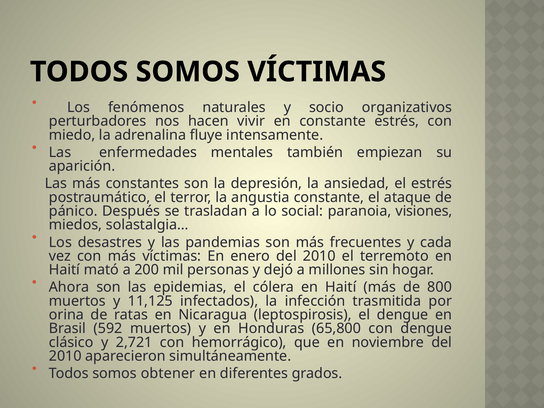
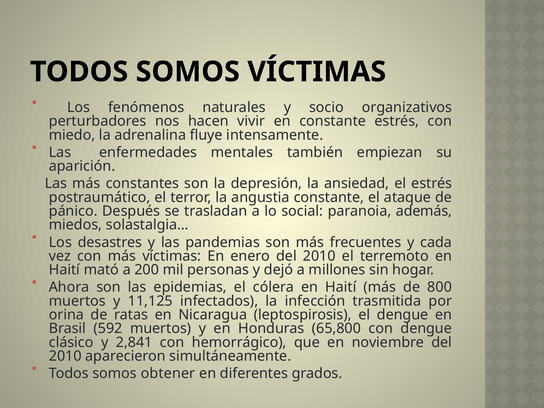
visiones: visiones -> además (424, 211)
2,721: 2,721 -> 2,841 (134, 342)
